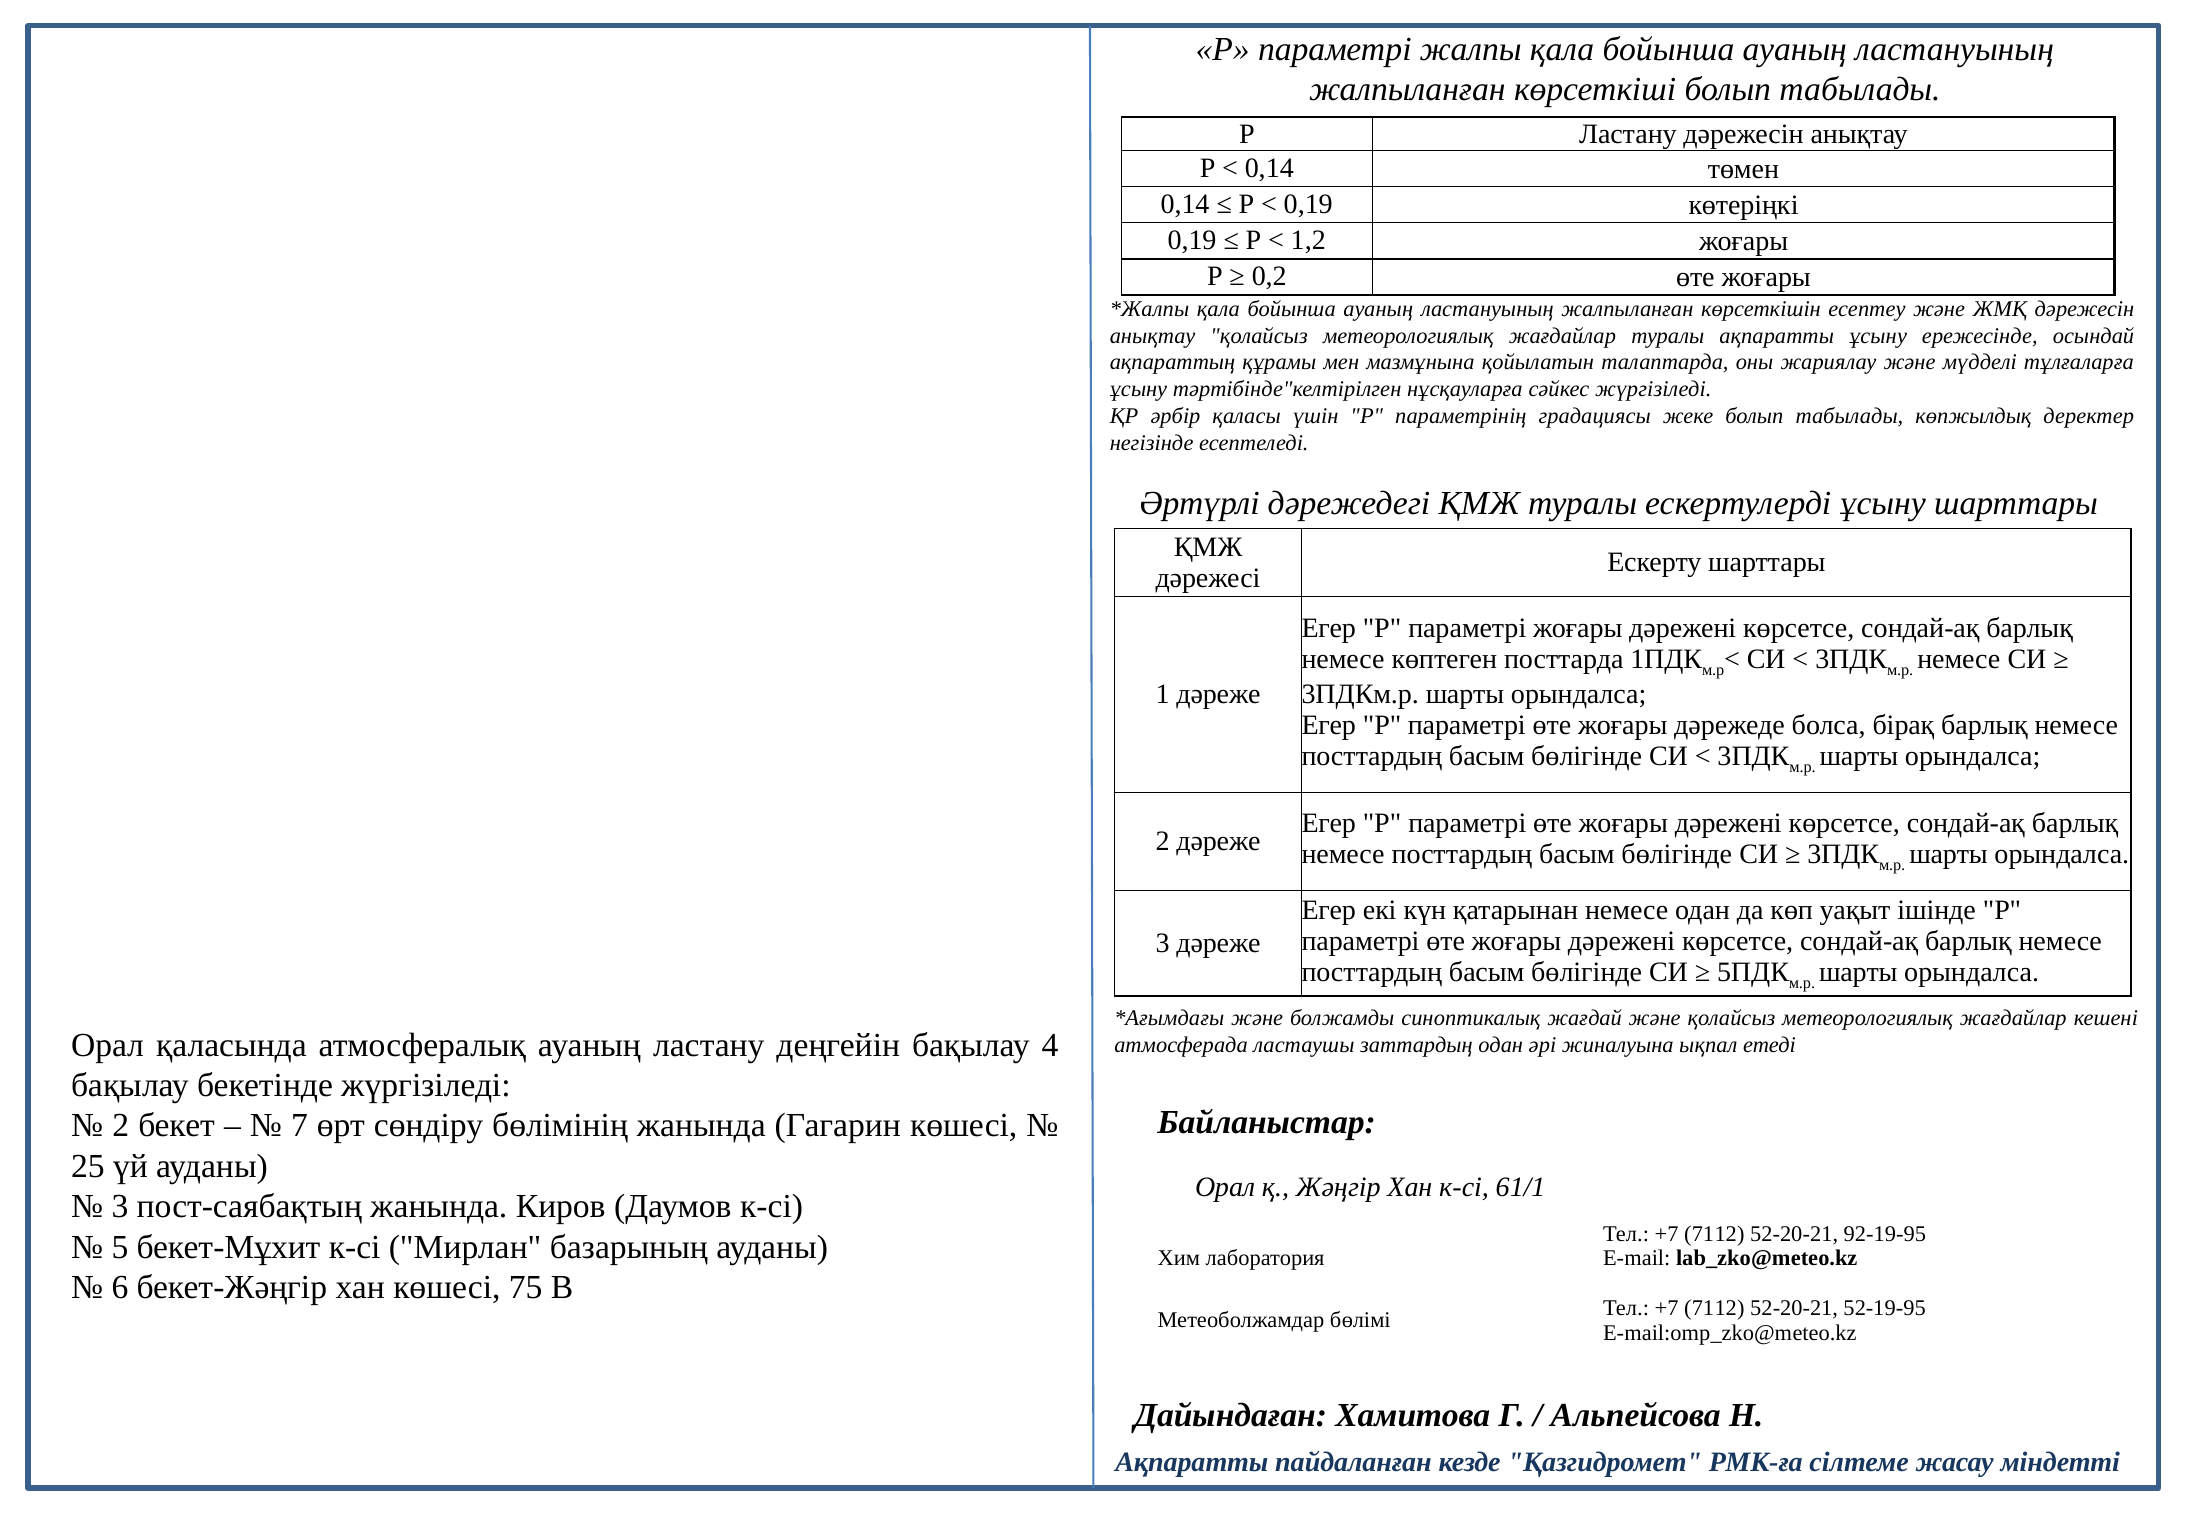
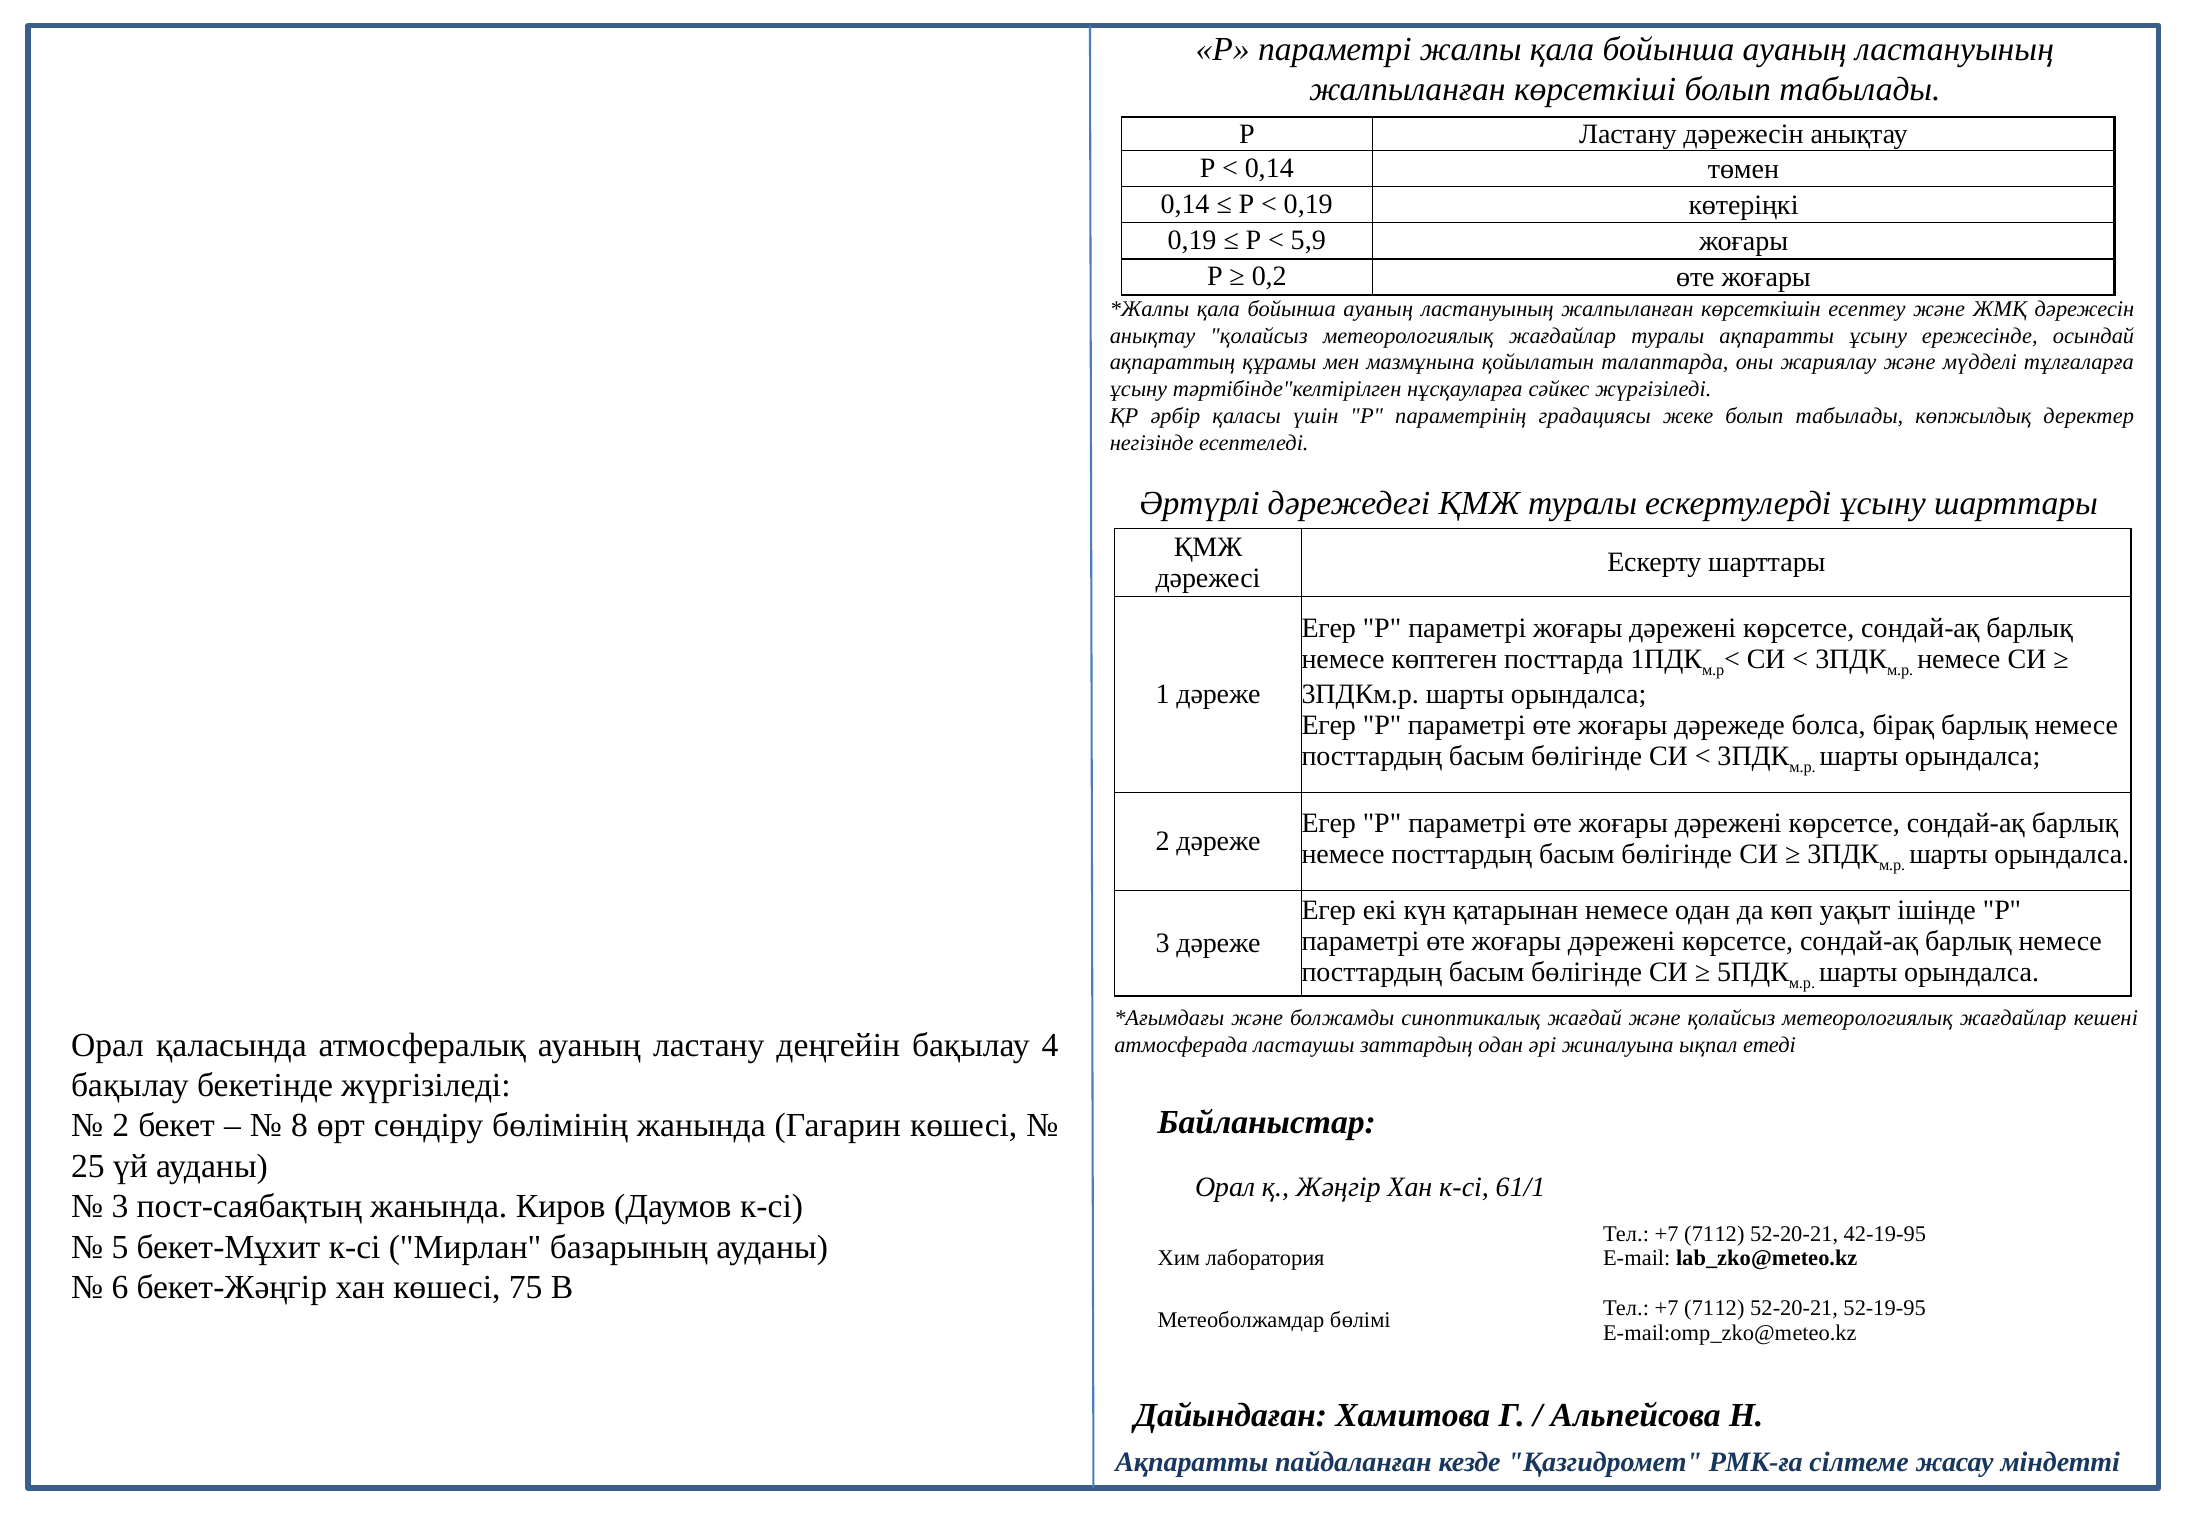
1,2: 1,2 -> 5,9 (1308, 241)
7: 7 -> 8 (299, 1126)
92-19-95: 92-19-95 -> 42-19-95 (1885, 1234)
